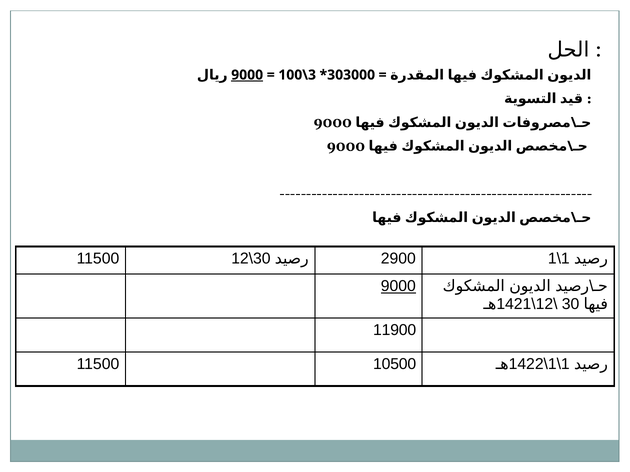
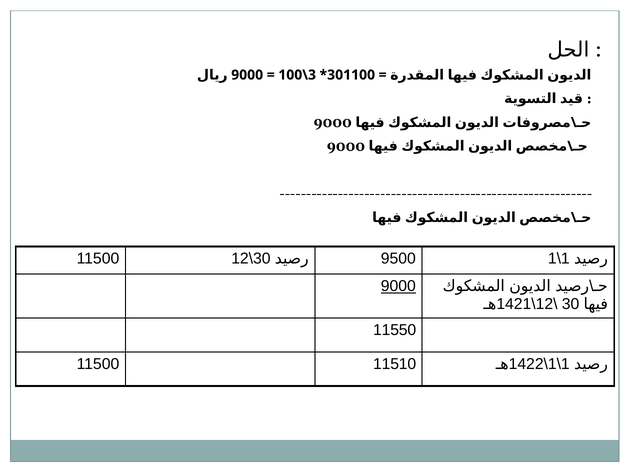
9000 underline: present -> none (247, 75)
303000: 303000 -> 301100 (351, 75)
2900: 2900 -> 9500 (398, 259)
11900: 11900 -> 11550 (395, 331)
10500: 10500 -> 11510 (395, 365)
